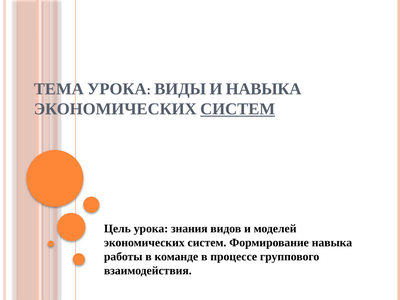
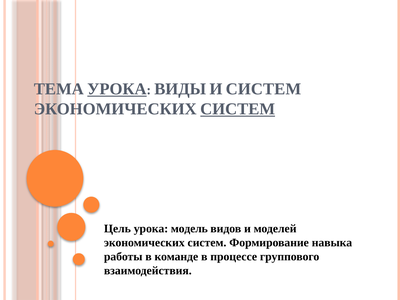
УРОКА underline: none -> present (117, 89)
И НАВЫКА: НАВЫКА -> СИСТЕМ (263, 89)
знания: знания -> модель (189, 229)
